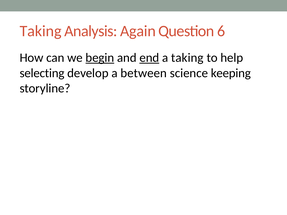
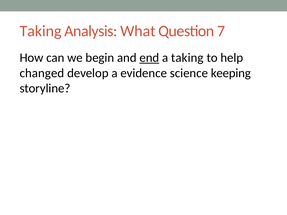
Again: Again -> What (138, 31)
6: 6 -> 7 (221, 31)
begin underline: present -> none (100, 58)
selecting: selecting -> changed (42, 73)
between: between -> evidence (144, 73)
